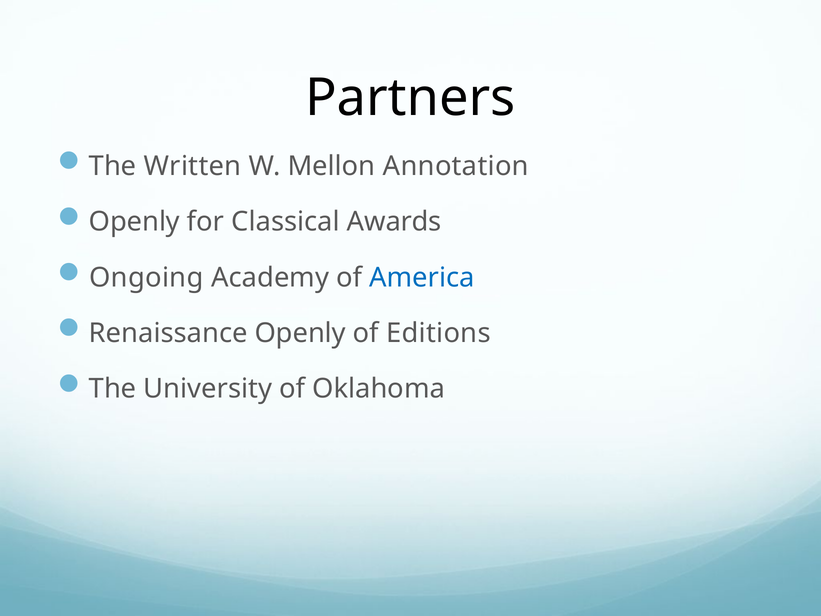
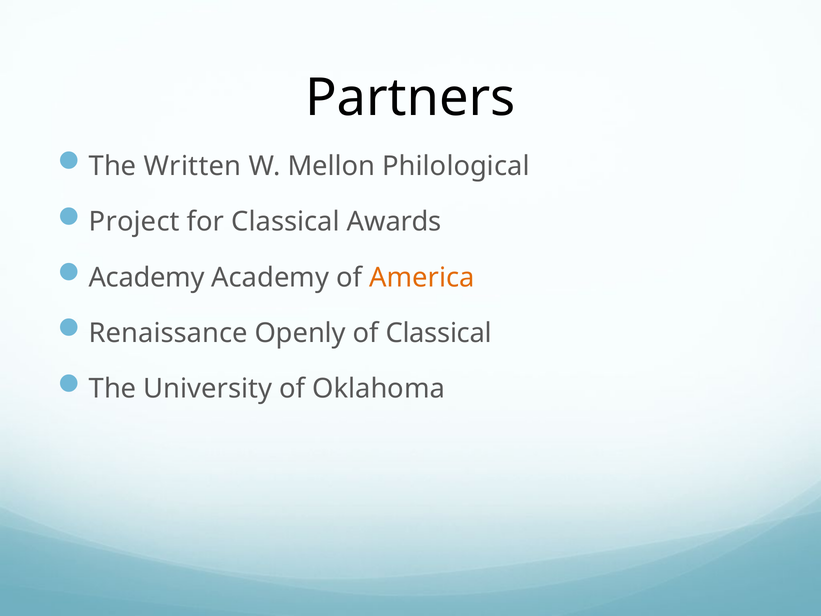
Annotation: Annotation -> Philological (456, 166)
Openly: Openly -> Project (134, 222)
Ongoing: Ongoing -> Academy (147, 277)
America colour: blue -> orange (422, 277)
of Editions: Editions -> Classical (439, 333)
